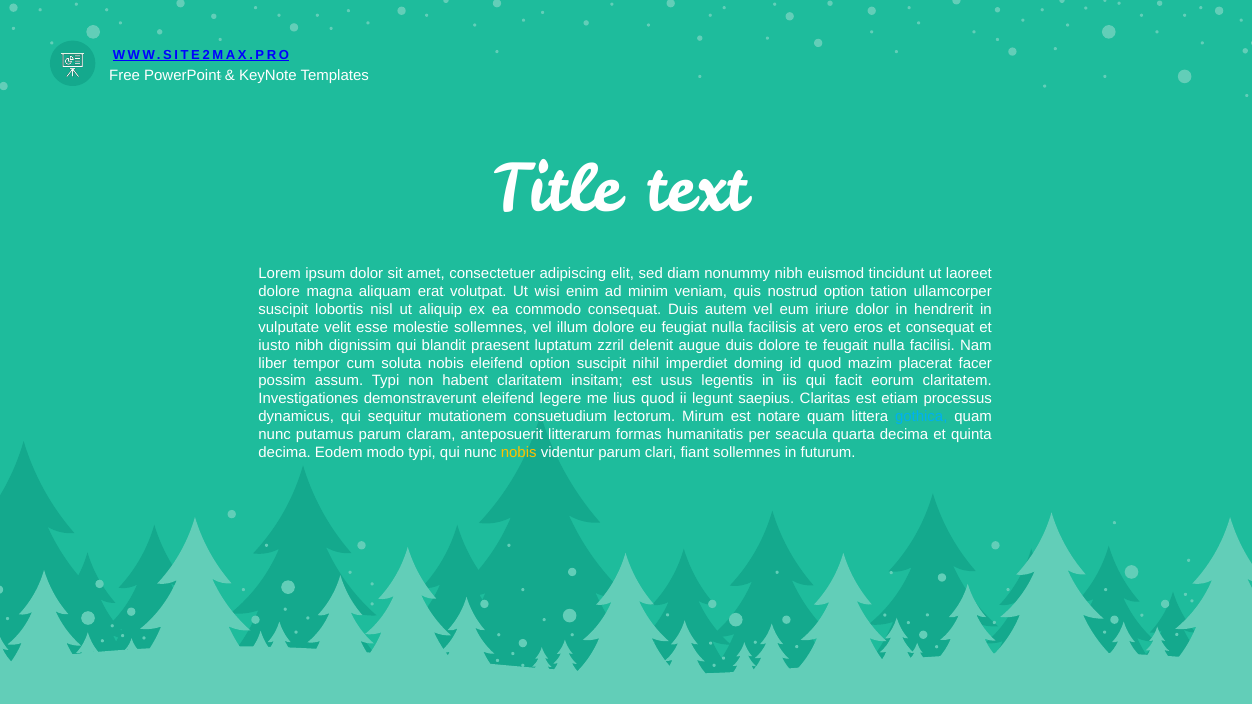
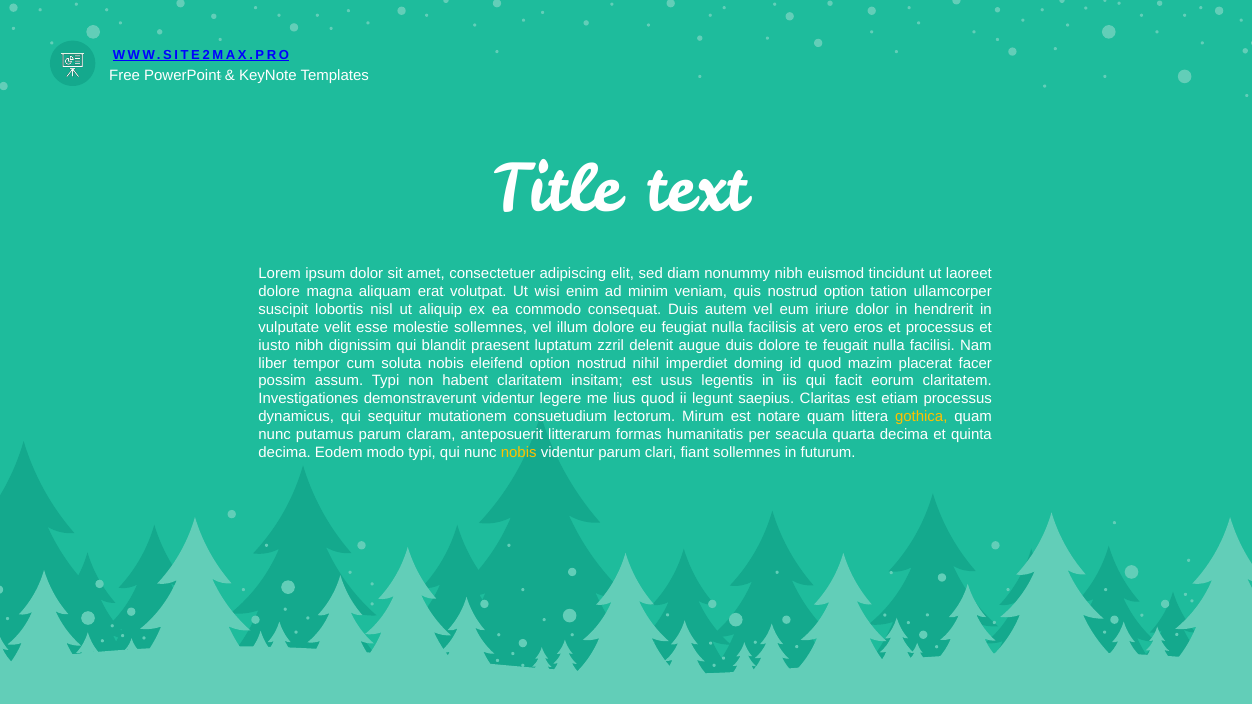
et consequat: consequat -> processus (940, 327)
option suscipit: suscipit -> nostrud (602, 363)
demonstraverunt eleifend: eleifend -> videntur (508, 399)
gothica colour: light blue -> yellow (921, 417)
